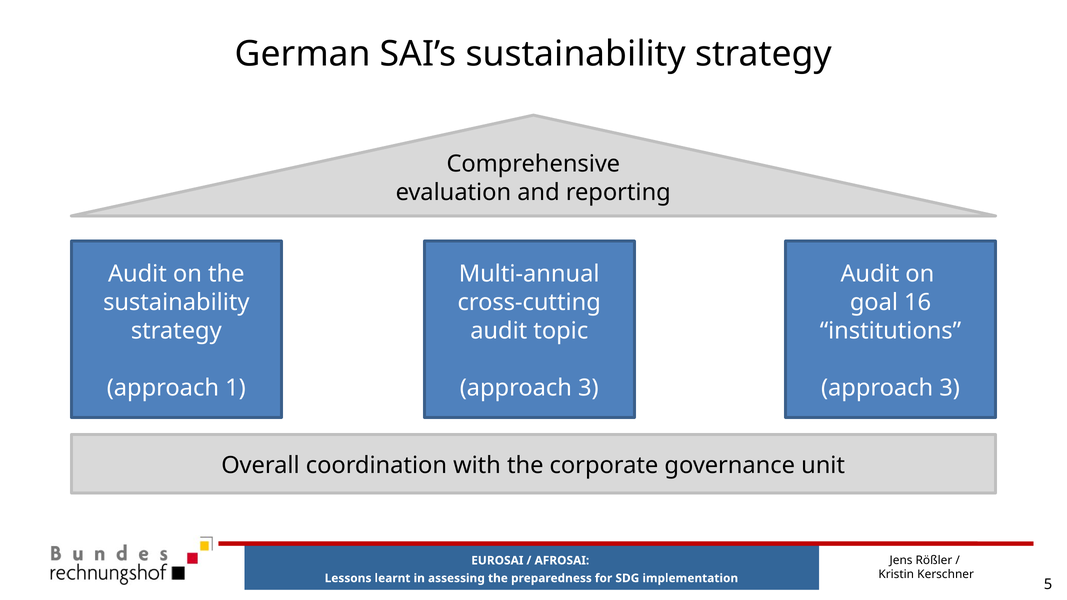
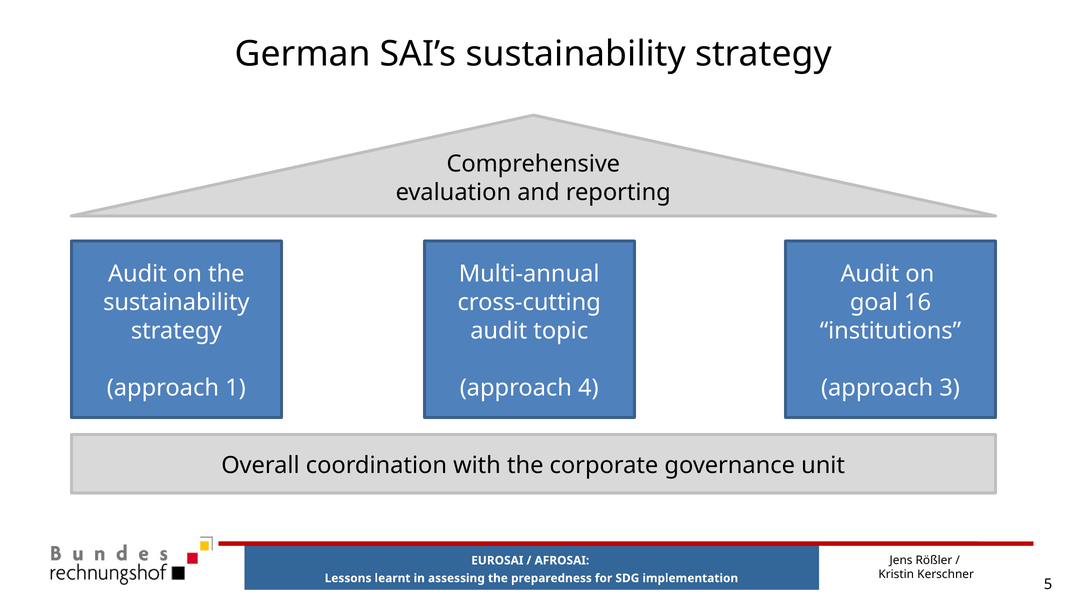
3: 3 -> 4 (588, 388)
